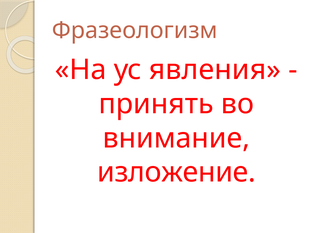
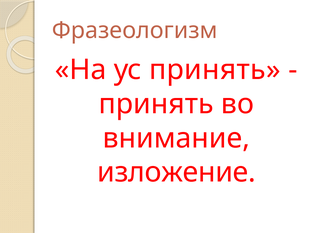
ус явления: явления -> принять (215, 70)
